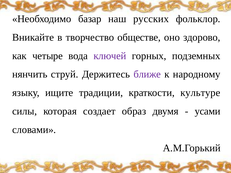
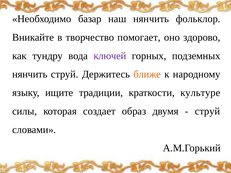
наш русских: русских -> нянчить (151, 19)
обществе: обществе -> помогает (139, 37)
четыре: четыре -> тундру (48, 56)
ближе colour: purple -> orange (147, 74)
усами: усами -> струй (207, 111)
